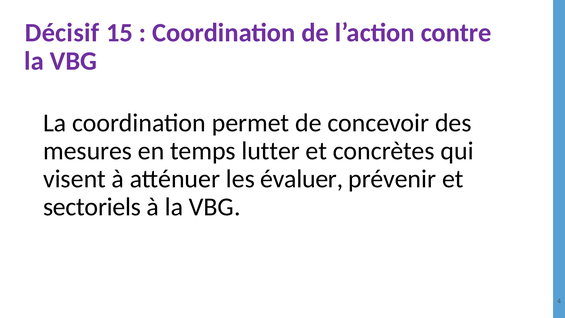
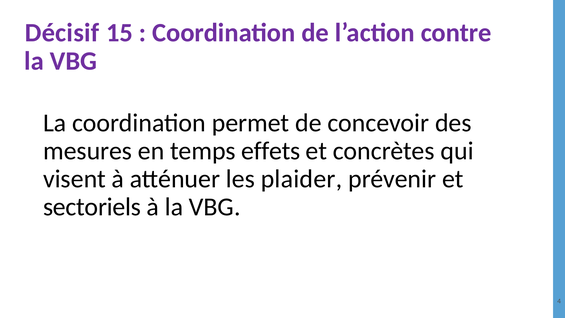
lutter: lutter -> effets (271, 151)
évaluer: évaluer -> plaider (301, 179)
